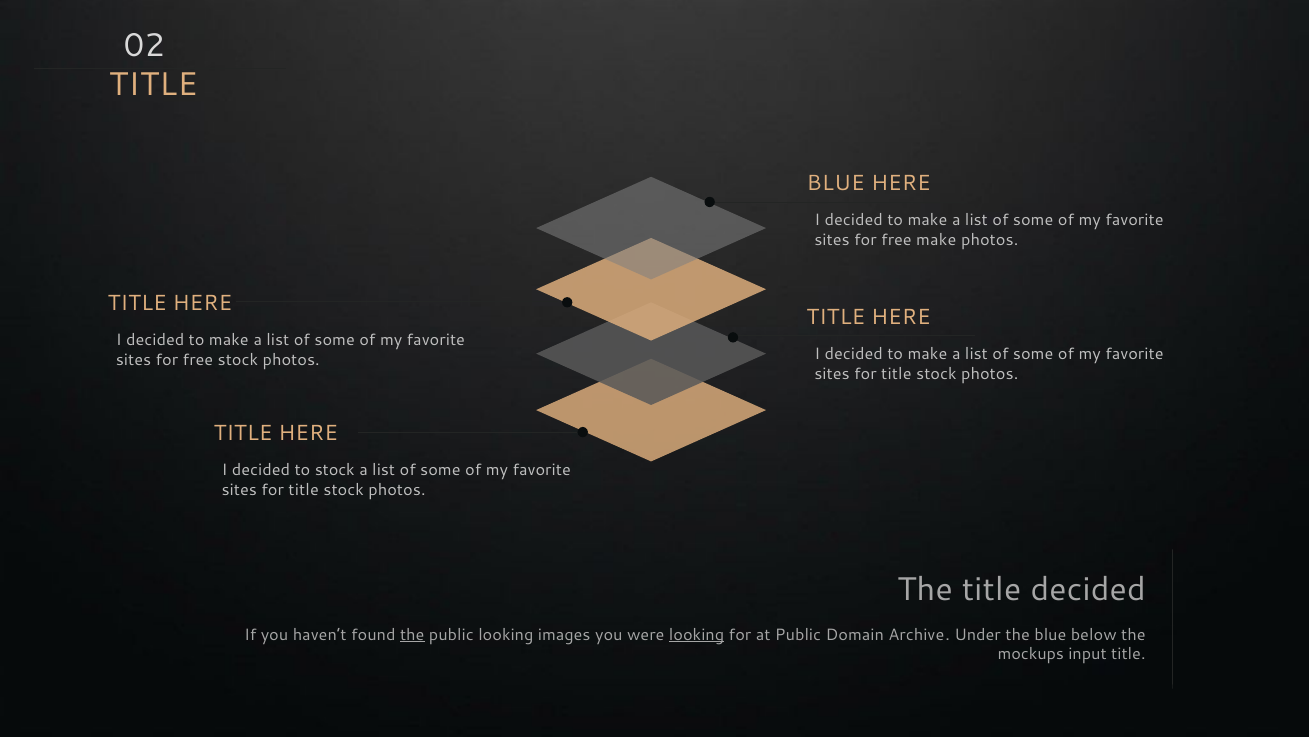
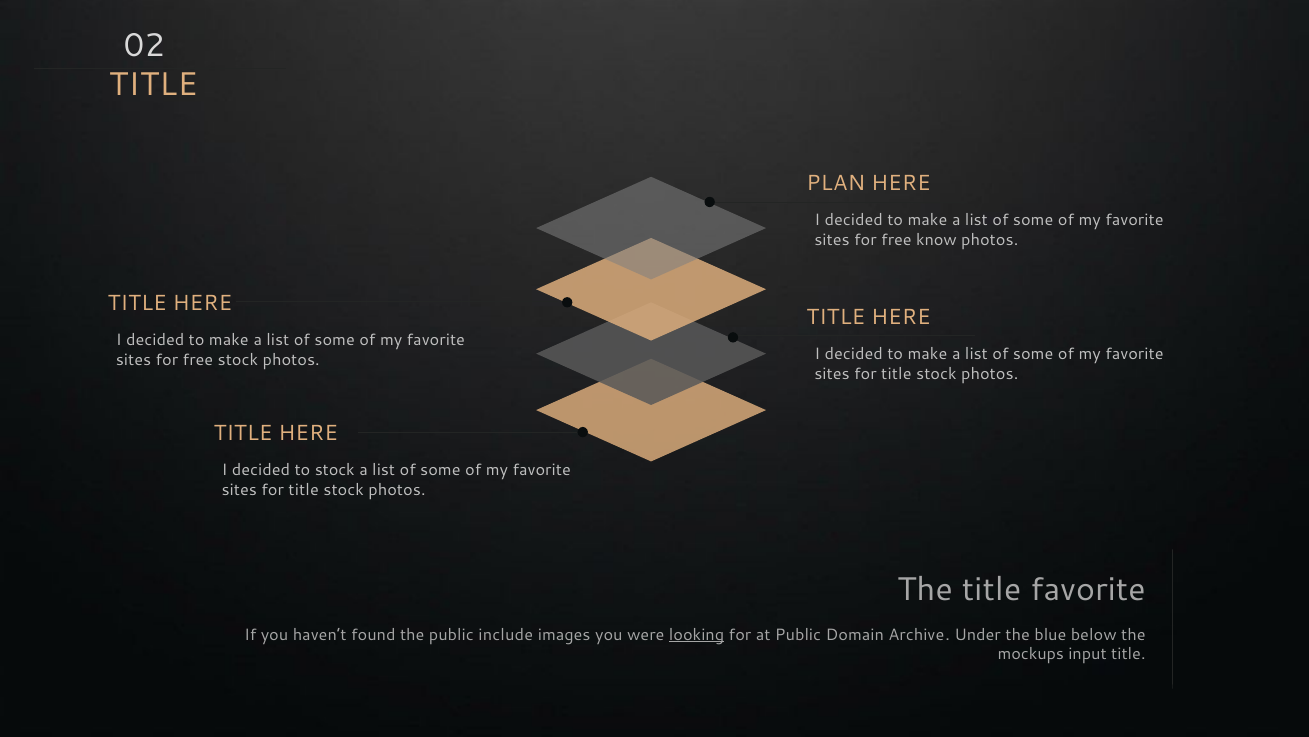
BLUE: BLUE -> PLAN (836, 183)
free make: make -> know (936, 240)
title decided: decided -> favorite (1088, 589)
the underline: present -> none (412, 634)
public looking: looking -> include (506, 634)
